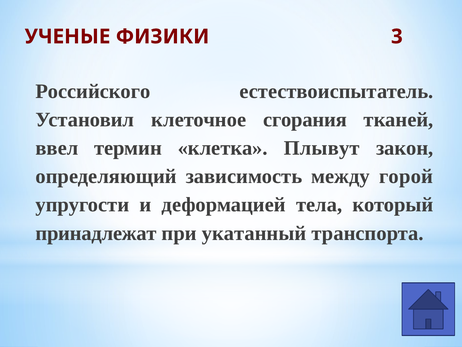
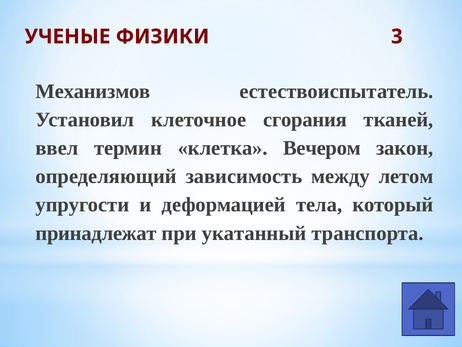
Российского: Российского -> Механизмов (93, 91)
Плывут: Плывут -> Вечером (322, 148)
горой: горой -> летом (406, 176)
